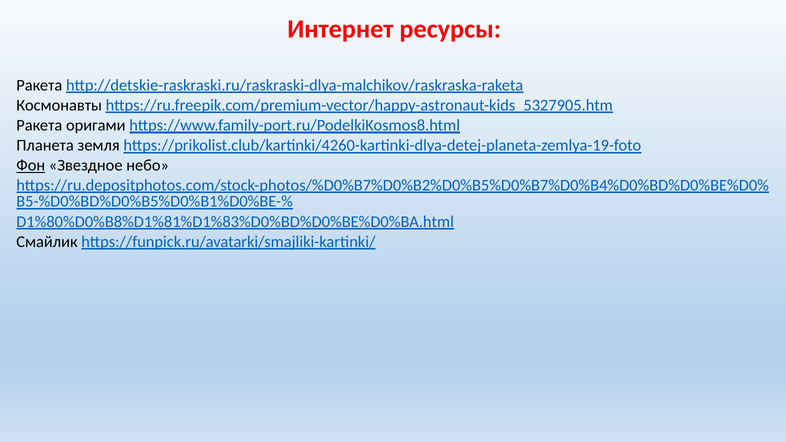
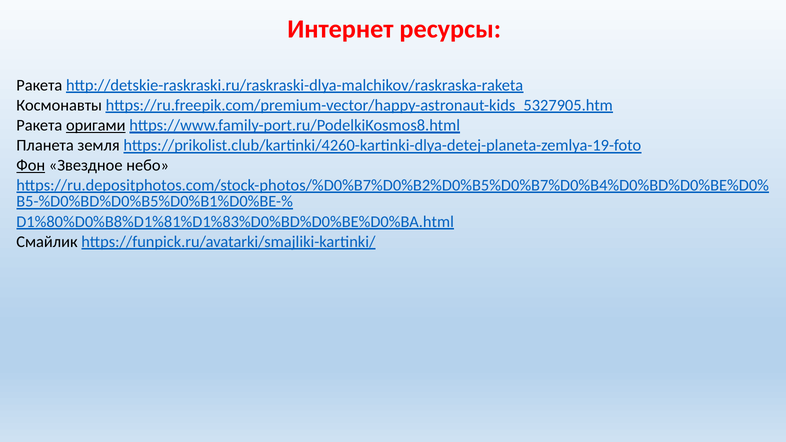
оригами underline: none -> present (96, 125)
